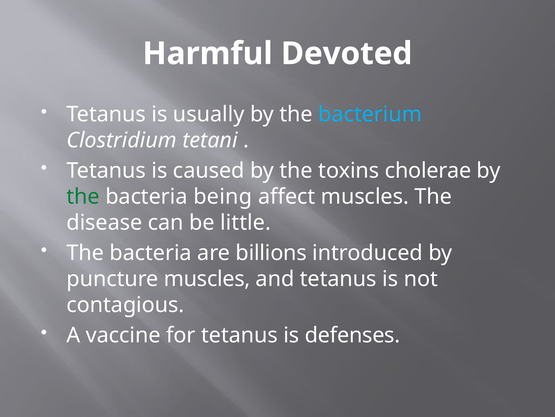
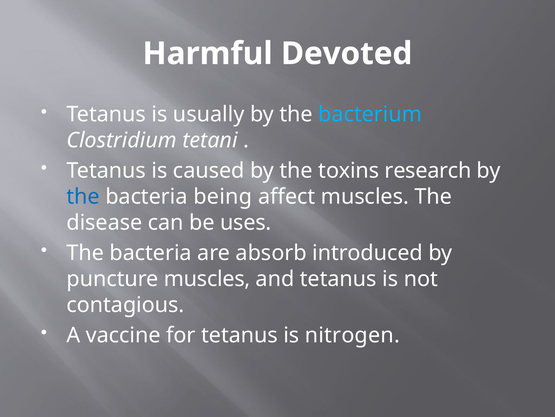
cholerae: cholerae -> research (428, 170)
the colour: green -> blue (83, 196)
little: little -> uses (246, 222)
billions: billions -> absorb (271, 253)
defenses: defenses -> nitrogen (352, 335)
